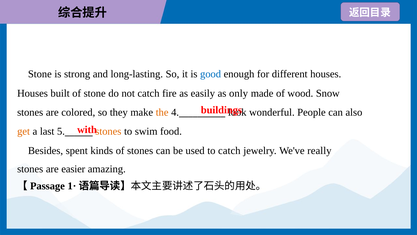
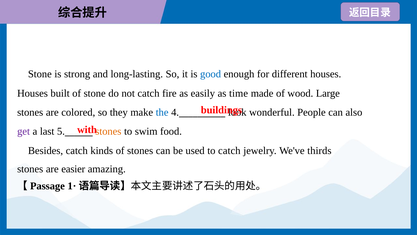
only: only -> time (239, 93)
Snow: Snow -> Large (328, 93)
the colour: orange -> blue (162, 112)
get colour: orange -> purple (24, 131)
Besides spent: spent -> catch (77, 150)
really: really -> thirds (319, 150)
